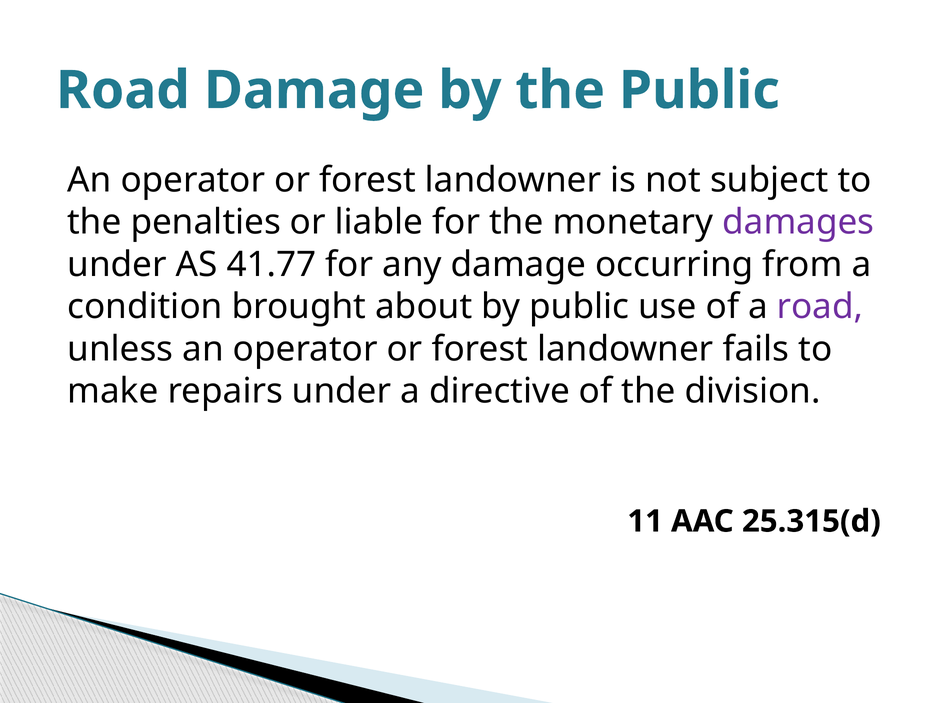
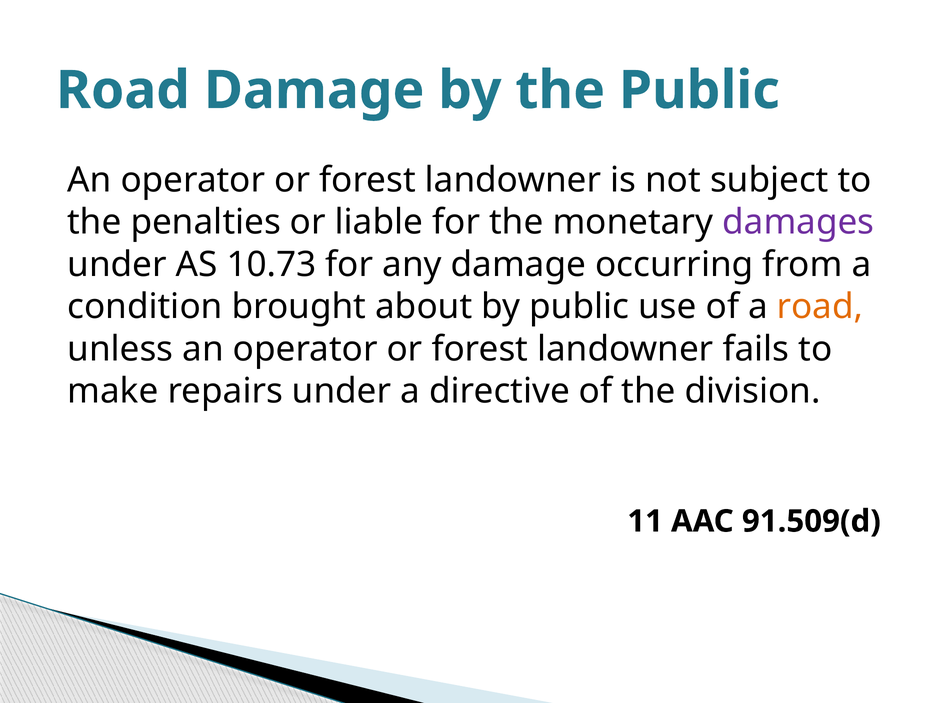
41.77: 41.77 -> 10.73 (271, 264)
road colour: purple -> orange (820, 307)
25.315(d: 25.315(d -> 91.509(d (811, 521)
